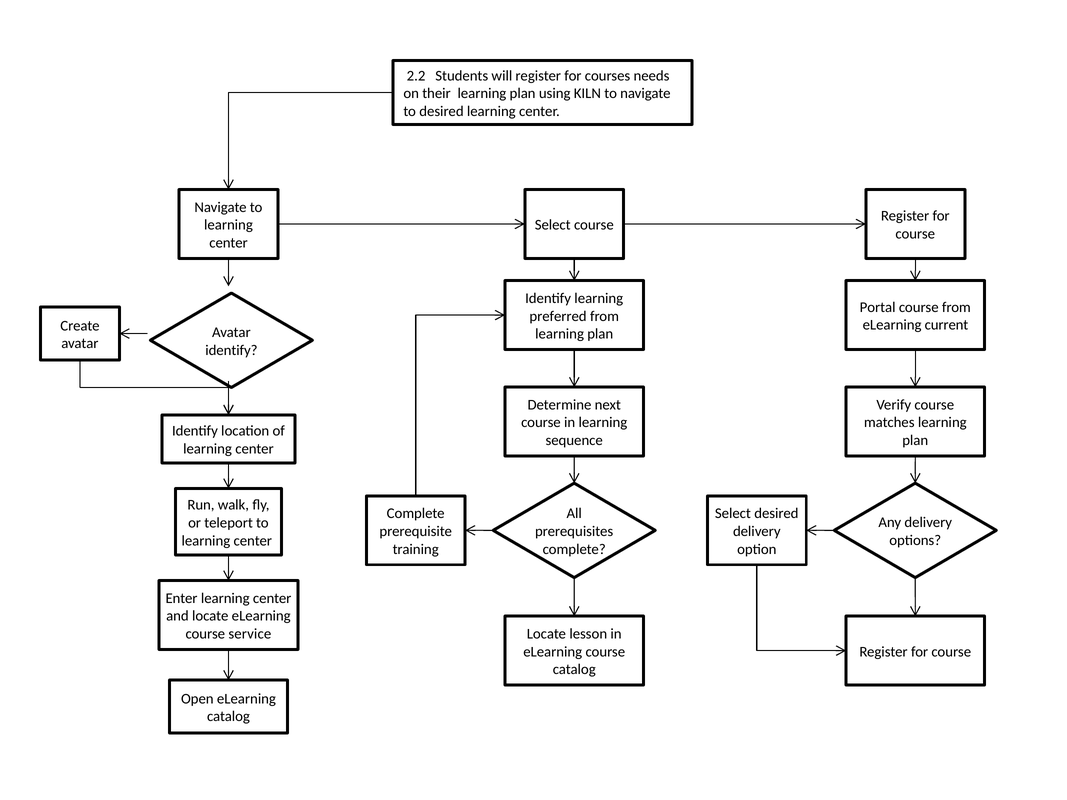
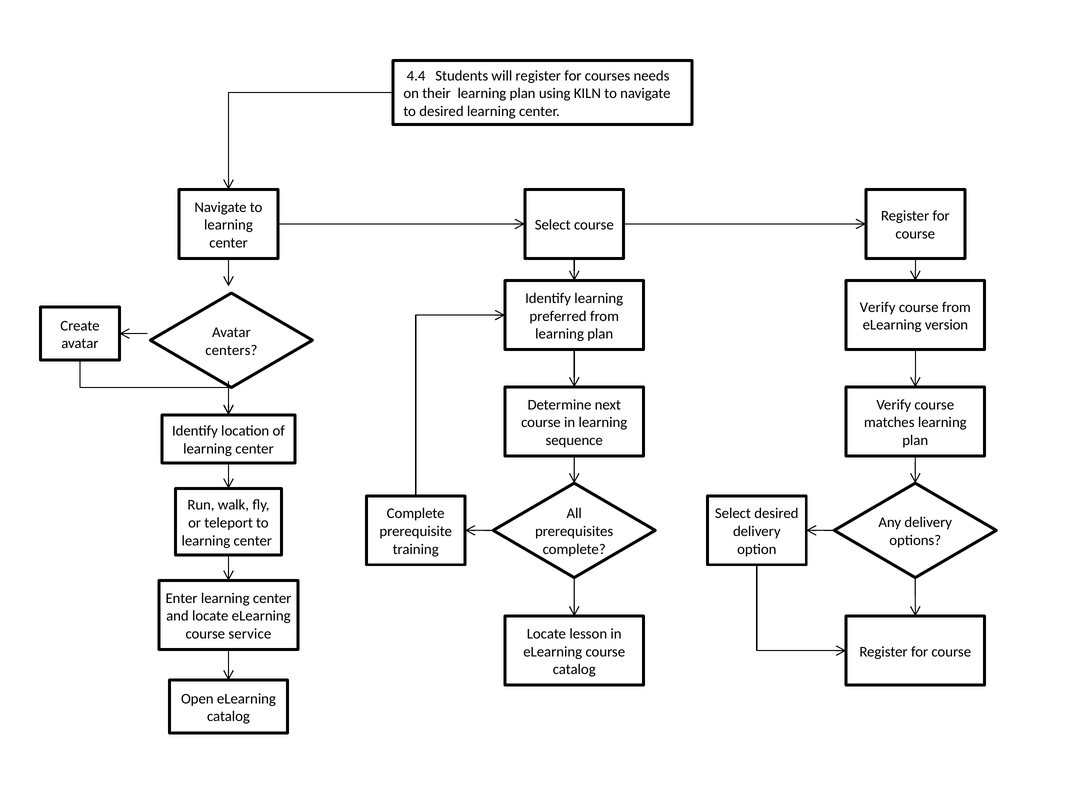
2.2: 2.2 -> 4.4 (416, 76)
Portal: Portal -> Verify (878, 307)
current: current -> version (947, 325)
identify: identify -> centers (231, 350)
